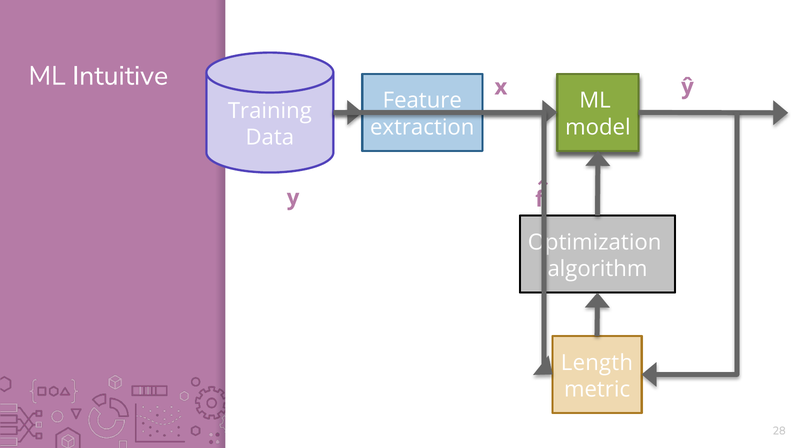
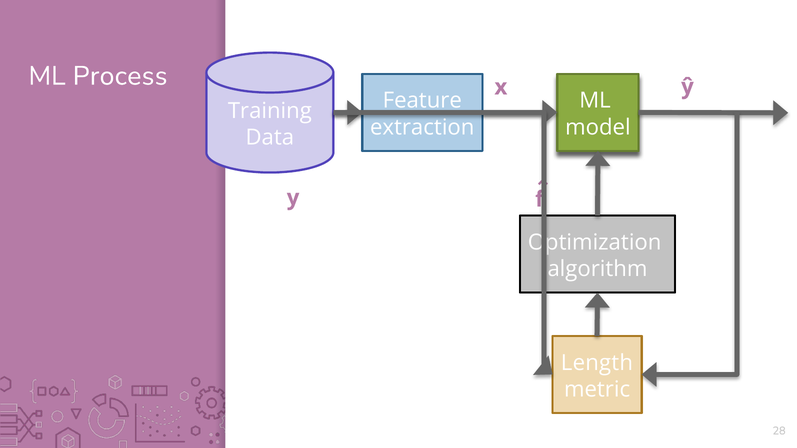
Intuitive: Intuitive -> Process (120, 76)
